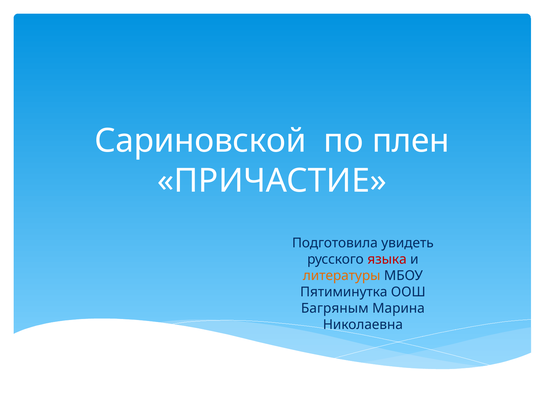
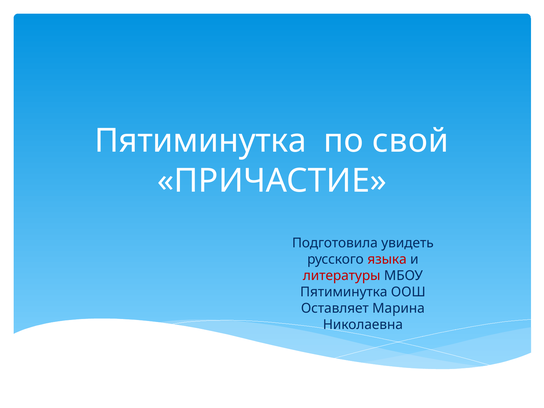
Сариновской: Сариновской -> Пятиминутка (200, 141)
плен: плен -> свой (411, 141)
литературы colour: orange -> red (342, 276)
Багряным: Багряным -> Оставляет (335, 308)
